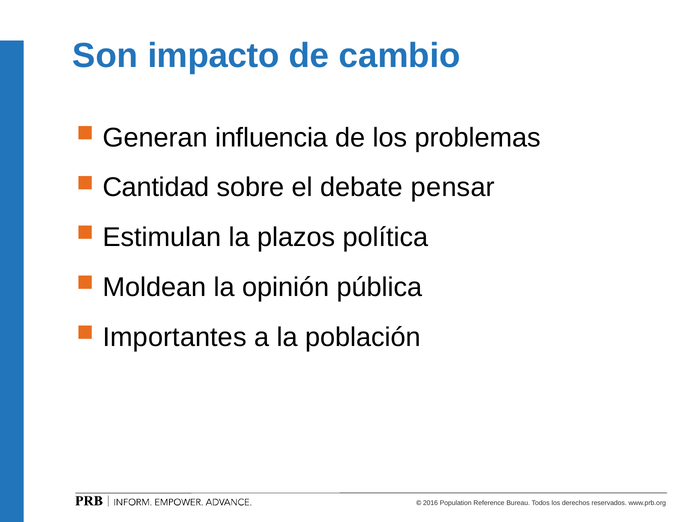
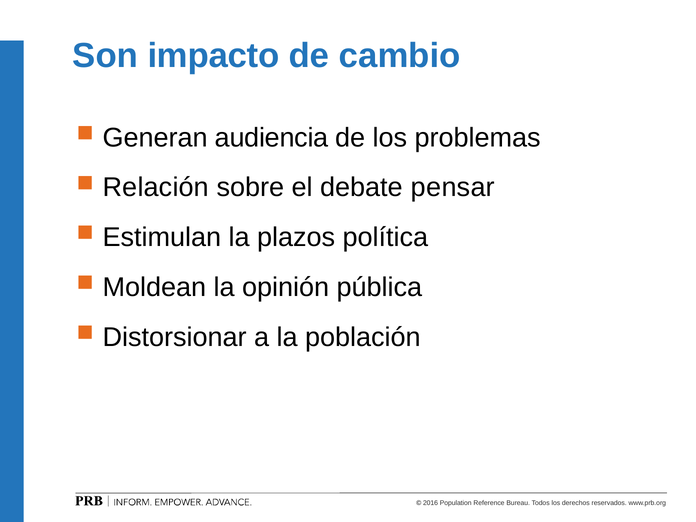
influencia: influencia -> audiencia (272, 138)
Cantidad: Cantidad -> Relación (156, 188)
Importantes: Importantes -> Distorsionar (175, 337)
